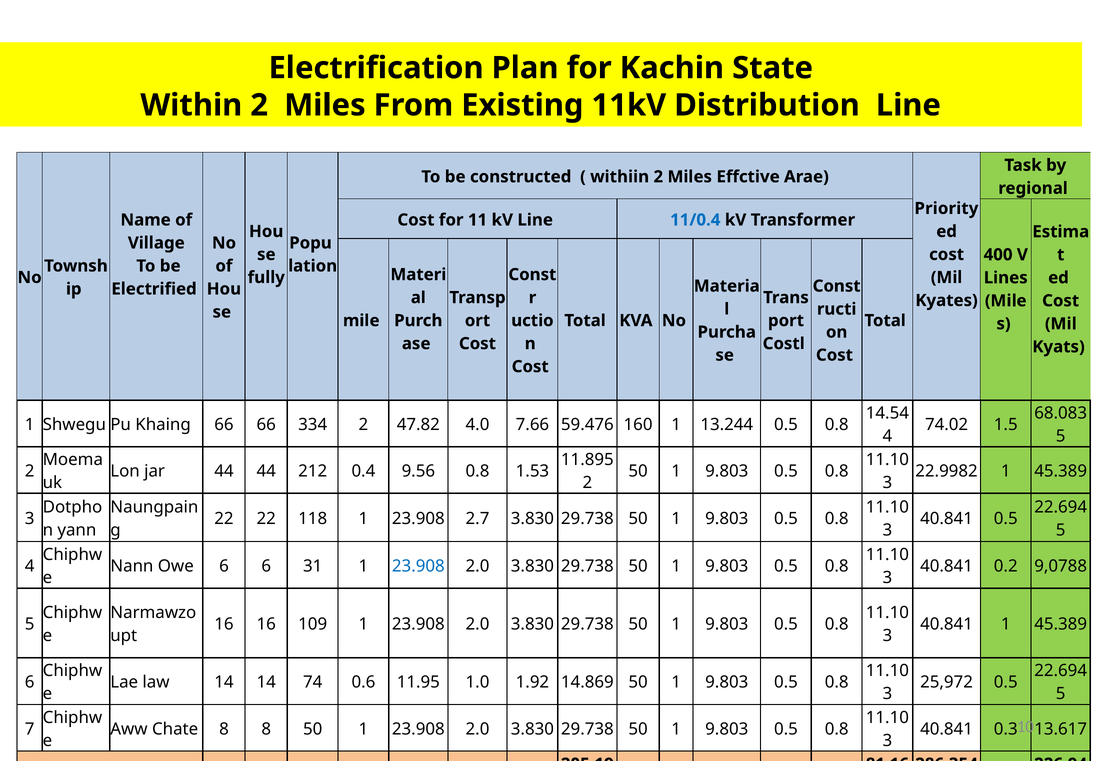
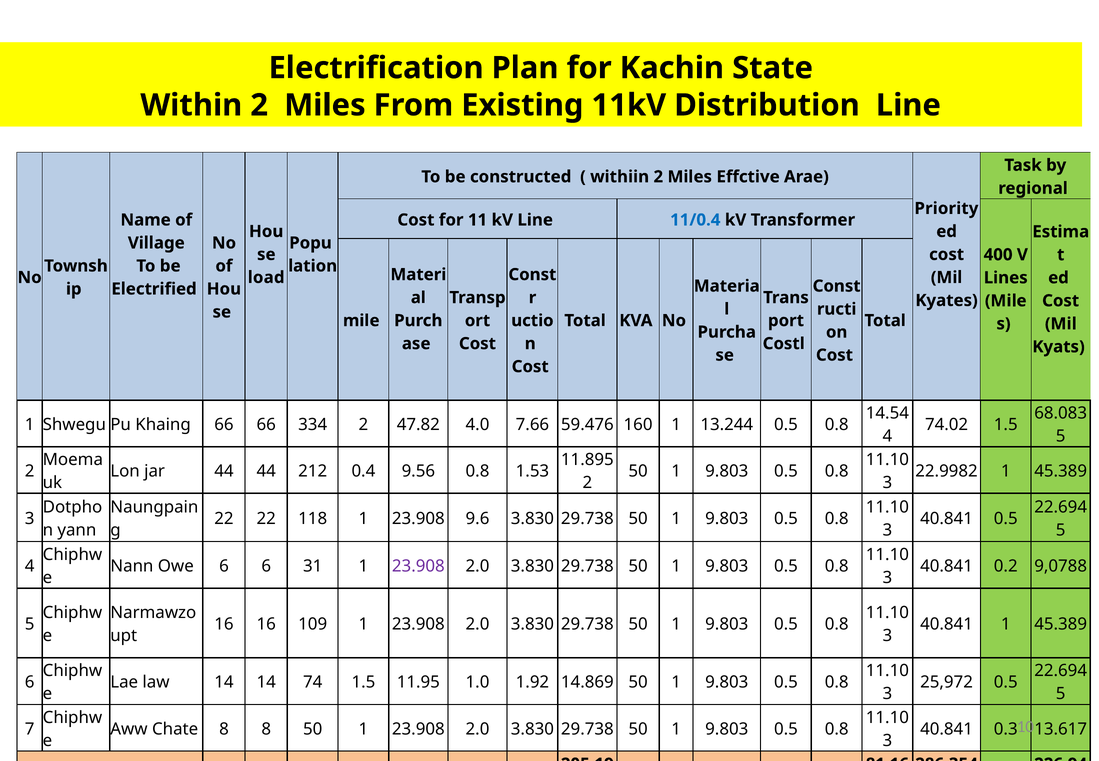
fully: fully -> load (266, 277)
2.7: 2.7 -> 9.6 (477, 519)
23.908 colour: blue -> purple (418, 566)
74 0.6: 0.6 -> 1.5 (363, 682)
